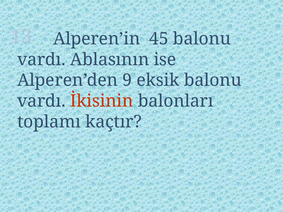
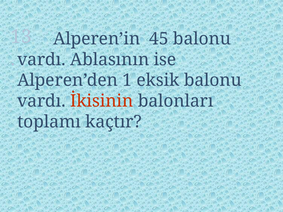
9: 9 -> 1 (127, 80)
